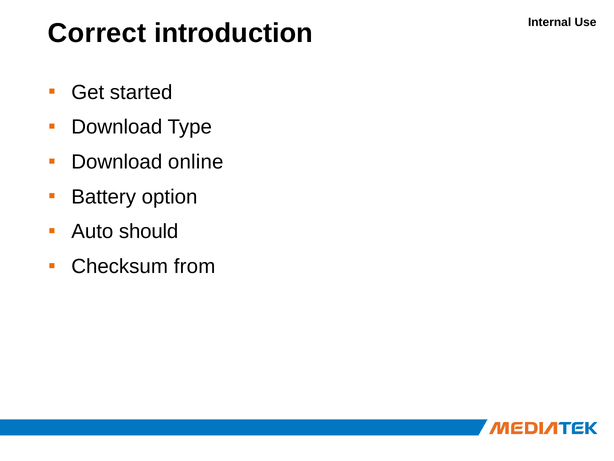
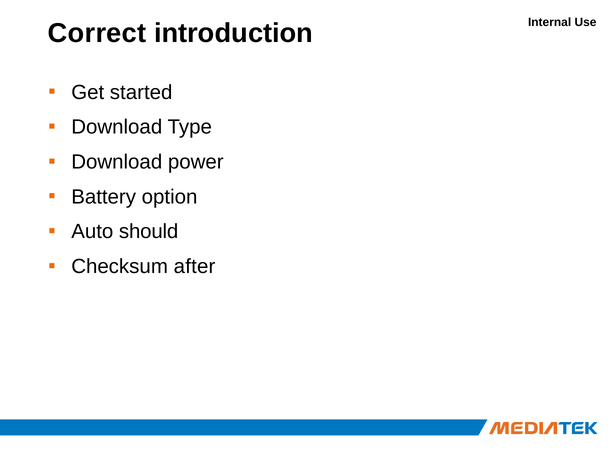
online: online -> power (196, 162)
from: from -> after (195, 266)
